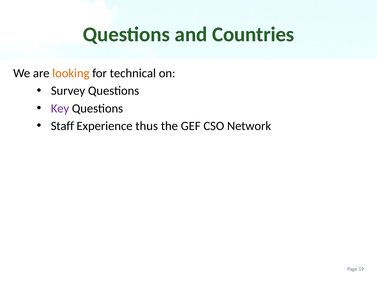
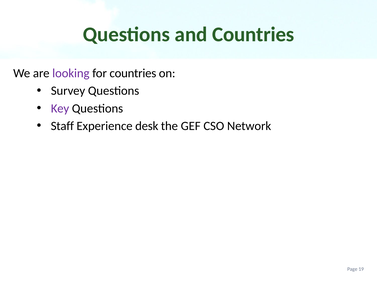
looking colour: orange -> purple (71, 73)
for technical: technical -> countries (133, 73)
thus: thus -> desk (147, 126)
